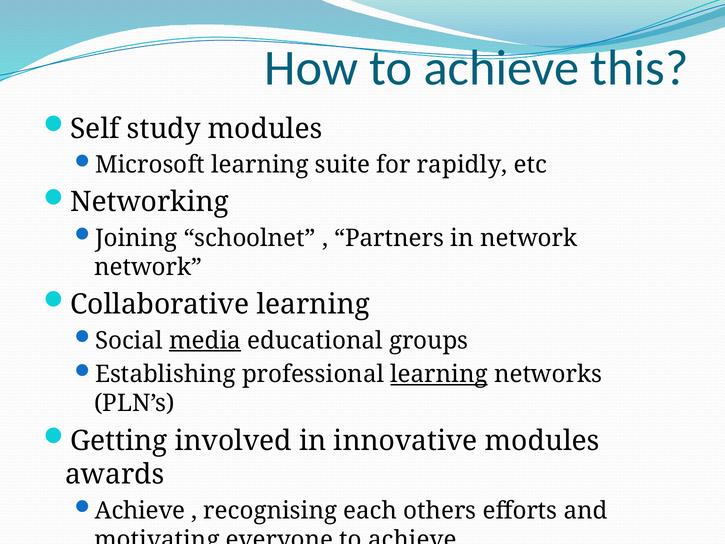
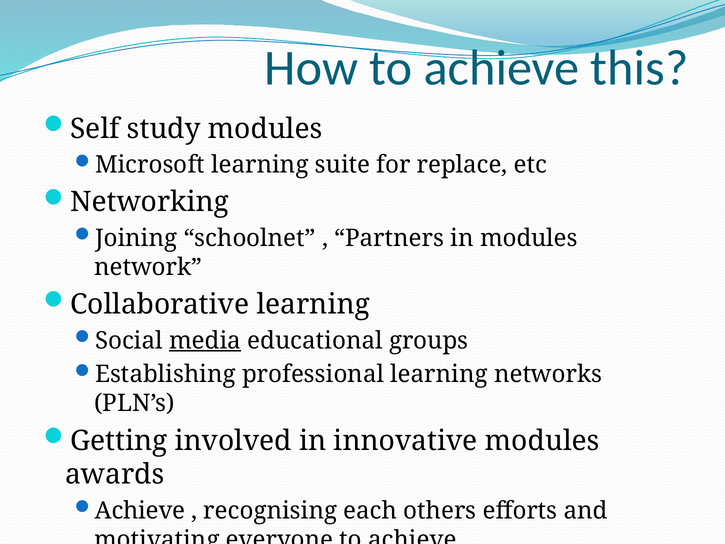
rapidly: rapidly -> replace (462, 165)
in network: network -> modules (529, 238)
learning underline: present -> none (439, 374)
